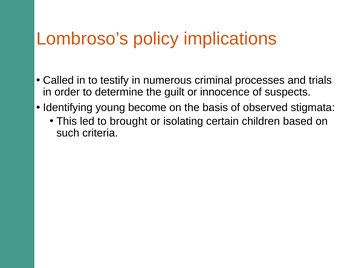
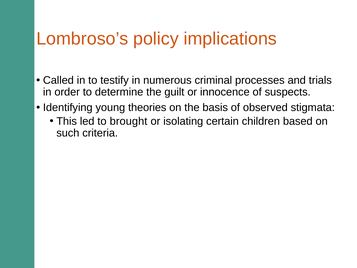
become: become -> theories (147, 108)
